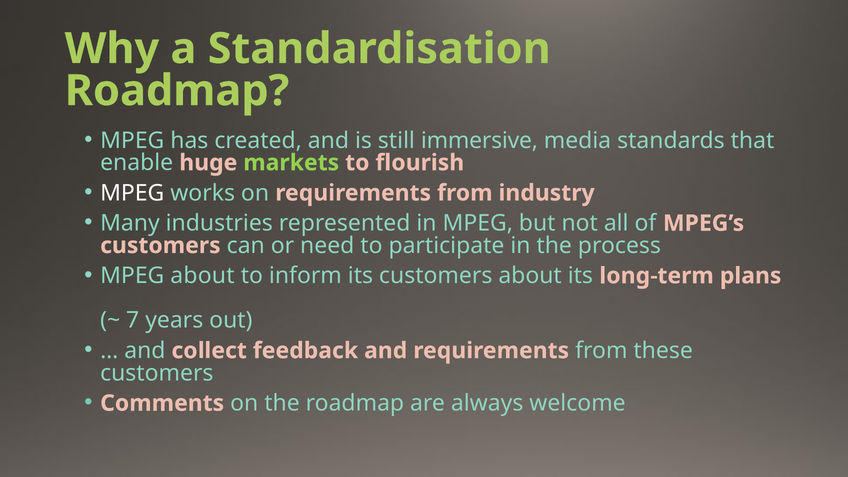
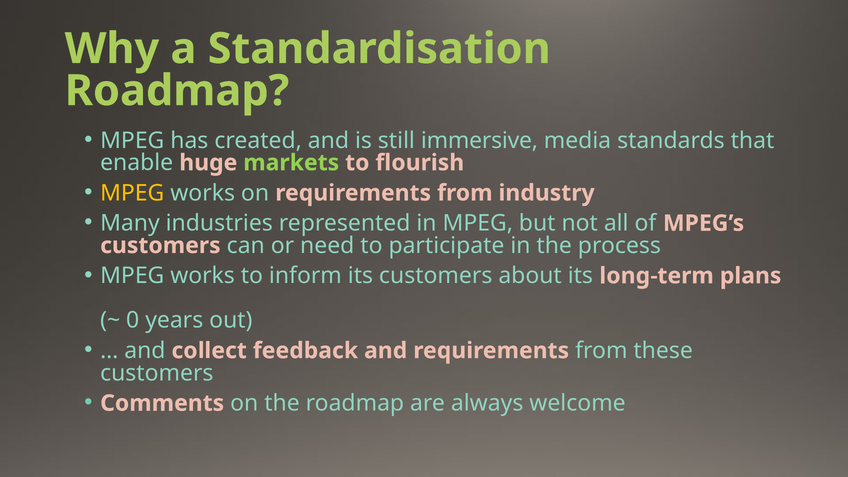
MPEG colour: white -> yellow (132, 193)
about: about -> works (203, 276)
7: 7 -> 0 (133, 320)
